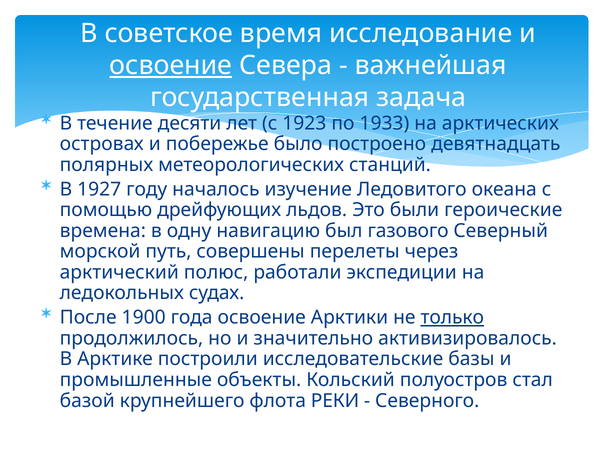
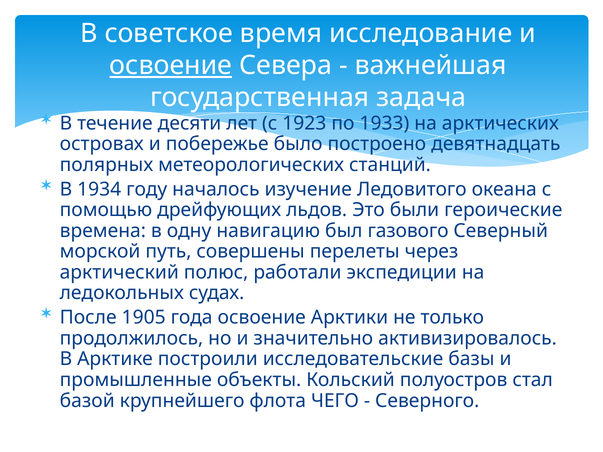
1927: 1927 -> 1934 (99, 189)
1900: 1900 -> 1905 (144, 318)
только underline: present -> none (452, 318)
РЕКИ: РЕКИ -> ЧЕГО (335, 401)
